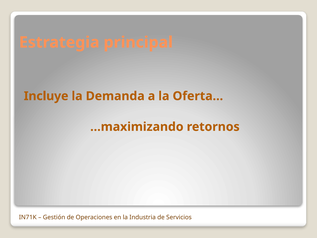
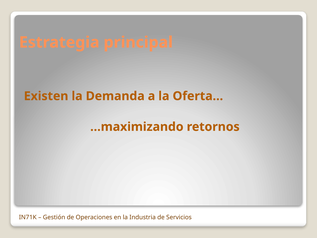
Incluye: Incluye -> Existen (46, 96)
